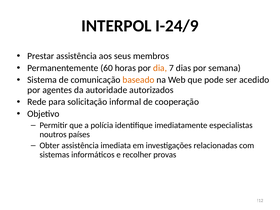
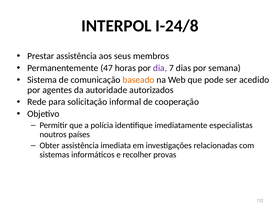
I-24/9: I-24/9 -> I-24/8 (177, 26)
60: 60 -> 47 (107, 68)
dia colour: orange -> purple (160, 68)
